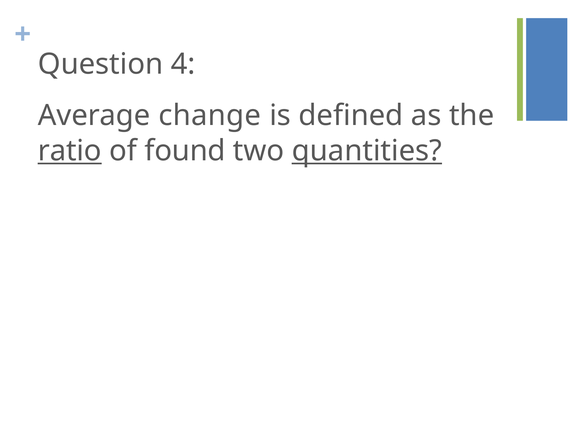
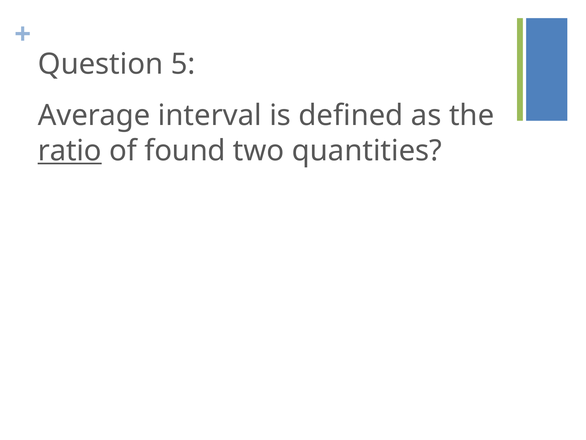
4: 4 -> 5 (183, 64)
change: change -> interval (210, 116)
quantities underline: present -> none (367, 151)
